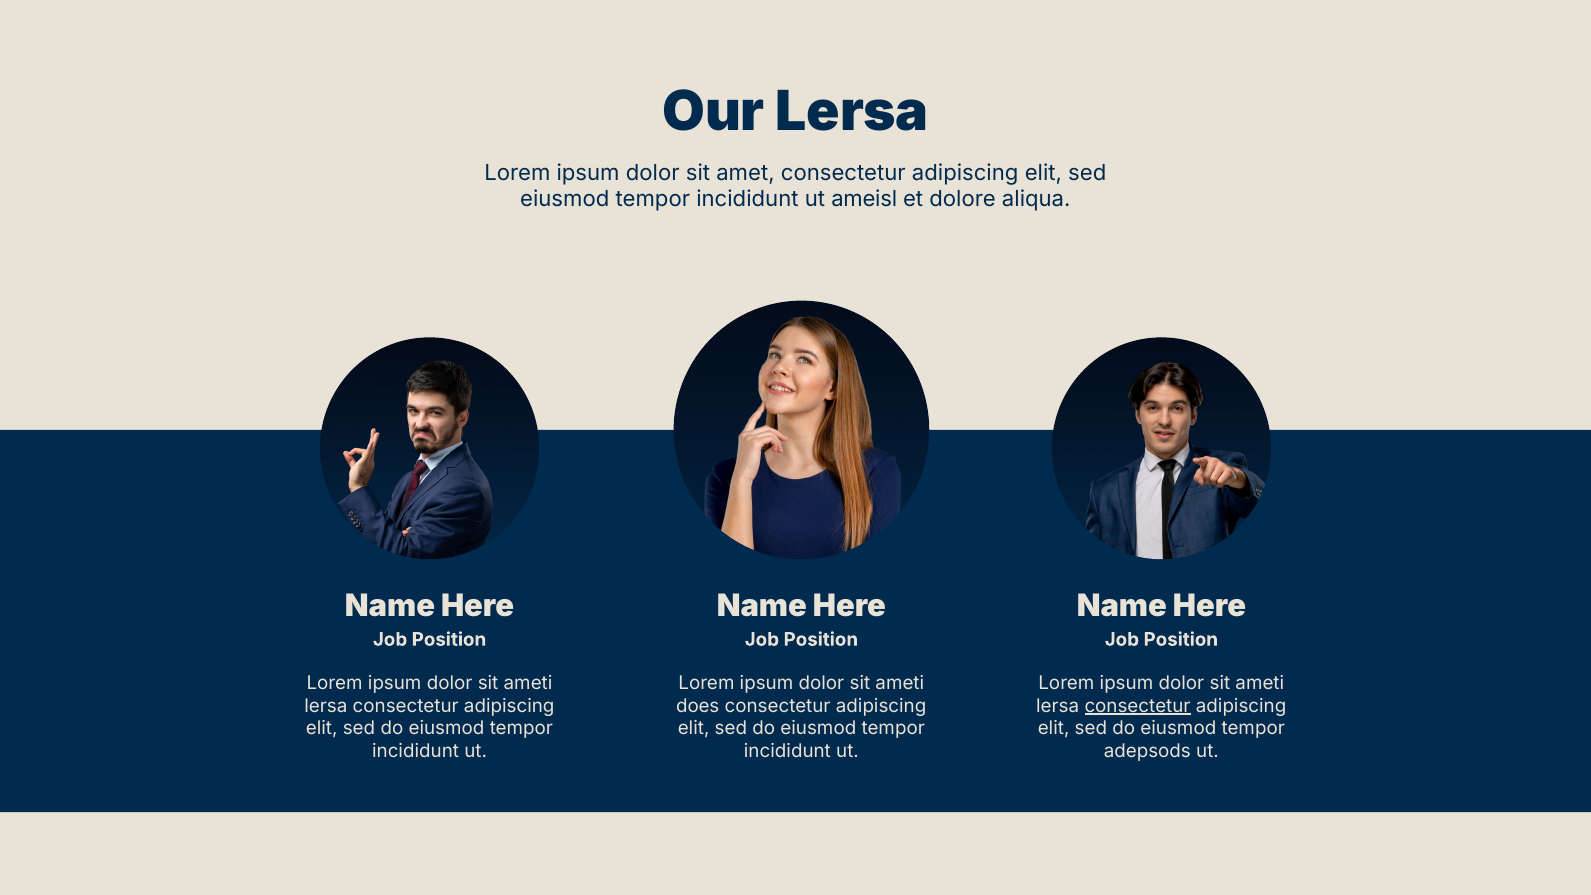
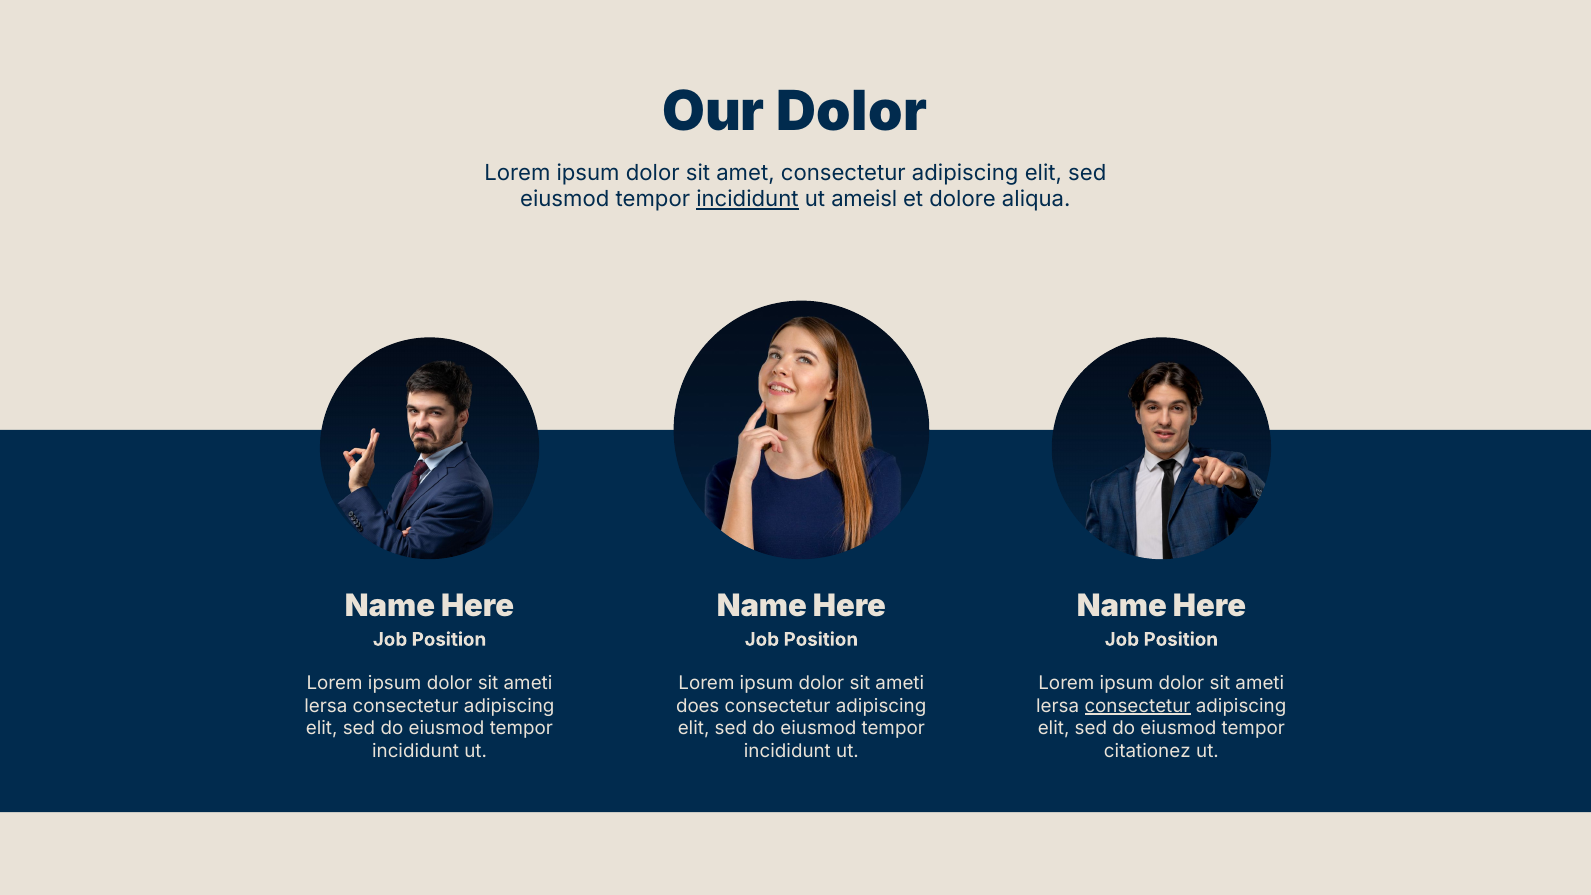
Our Lersa: Lersa -> Dolor (852, 113)
incididunt underline: none -> present (747, 199)
adepsods: adepsods -> citationez (1147, 751)
